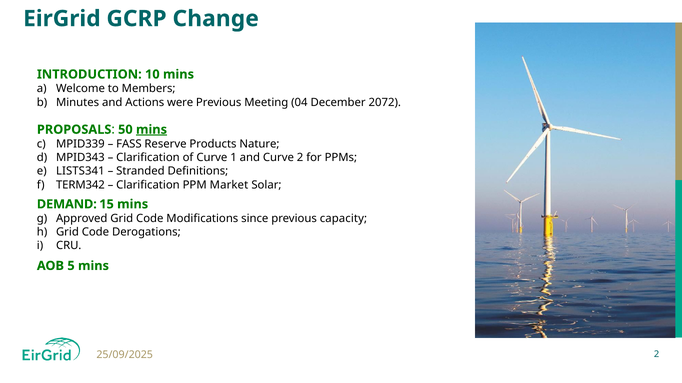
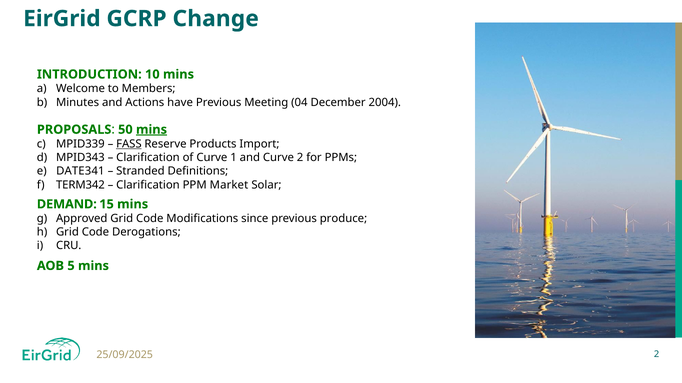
were: were -> have (180, 102)
2072: 2072 -> 2004 (385, 102)
FASS underline: none -> present (129, 144)
Nature: Nature -> Import (259, 144)
LISTS341: LISTS341 -> DATE341 (80, 171)
capacity: capacity -> produce (343, 219)
